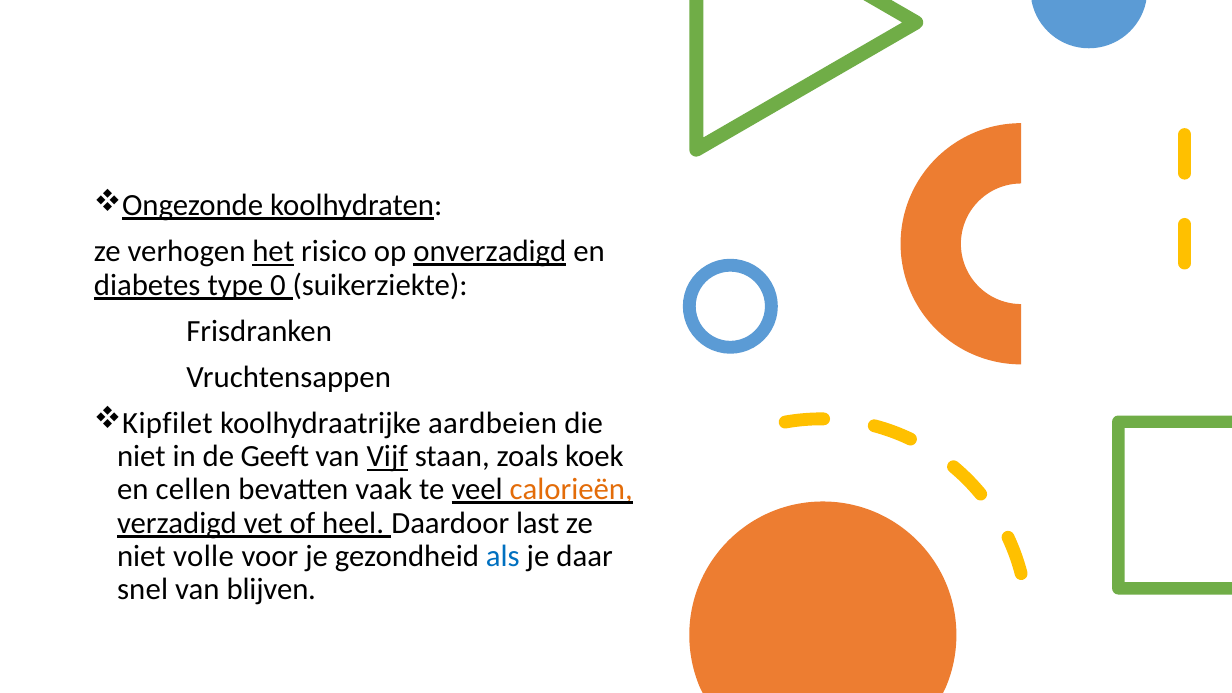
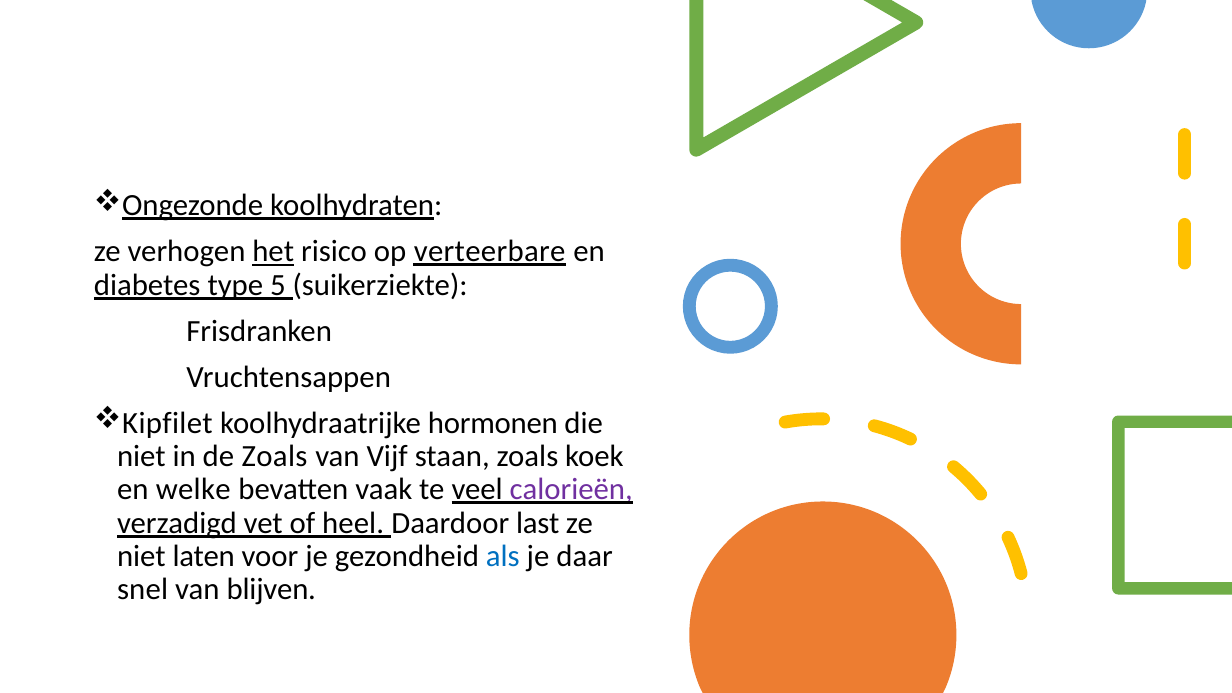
onverzadigd: onverzadigd -> verteerbare (490, 252)
0: 0 -> 5 (278, 285)
aardbeien: aardbeien -> hormonen (493, 423)
de Geeft: Geeft -> Zoals (275, 456)
Vijf underline: present -> none (387, 456)
cellen: cellen -> welke (193, 490)
calorieën colour: orange -> purple (571, 490)
volle: volle -> laten (204, 556)
